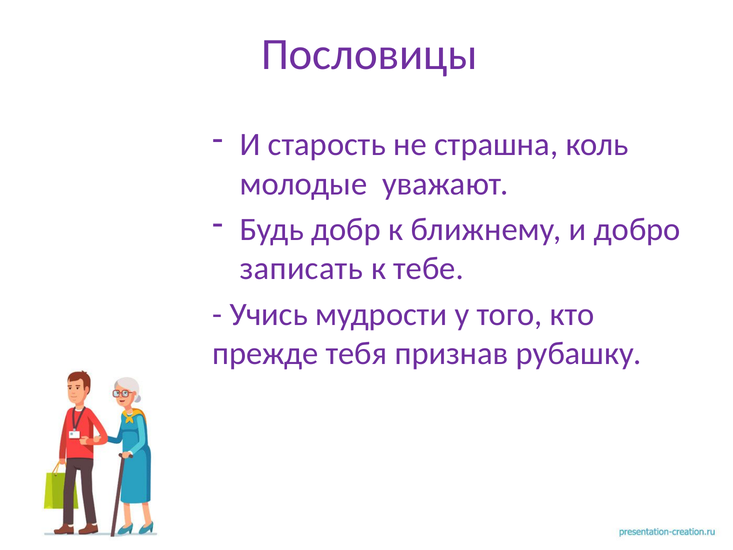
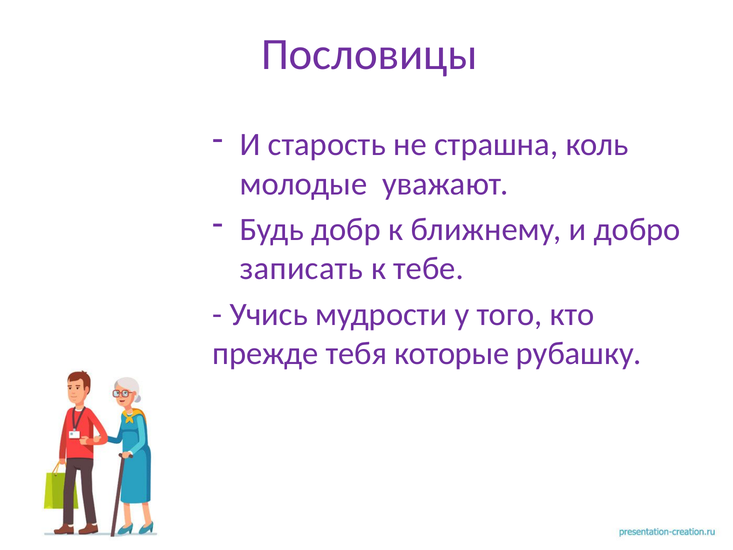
признав: признав -> которые (452, 353)
